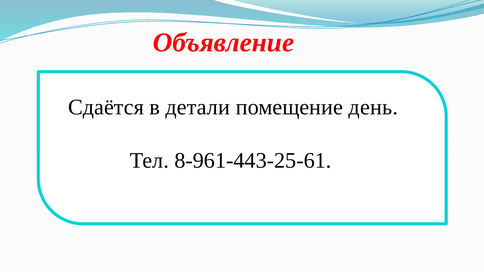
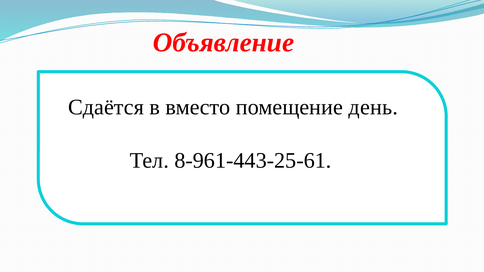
детали: детали -> вместо (198, 107)
